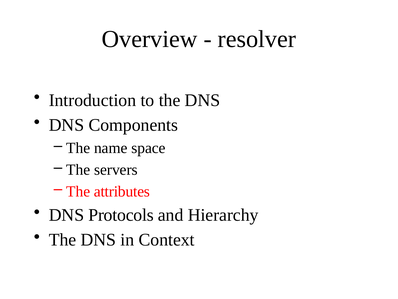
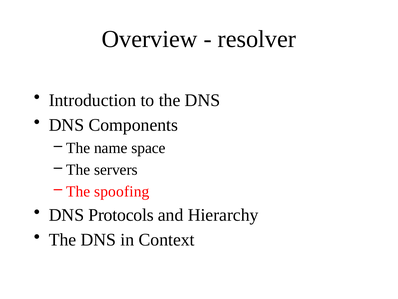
attributes: attributes -> spoofing (122, 191)
